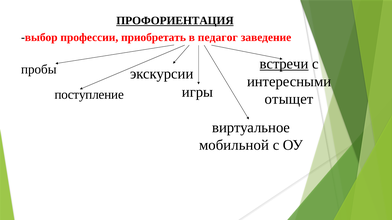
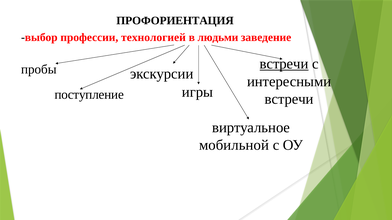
ПРОФОРИЕНТАЦИЯ underline: present -> none (175, 21)
приобретать: приобретать -> технологией (153, 38)
педагог: педагог -> людьми (218, 38)
отыщет: отыщет -> встречи (289, 99)
